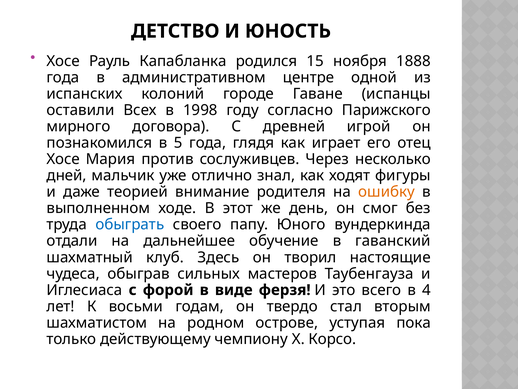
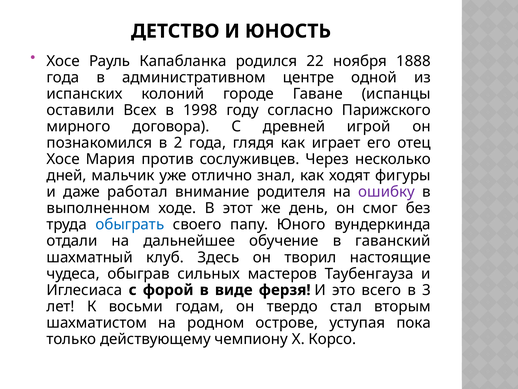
15: 15 -> 22 (315, 61)
5: 5 -> 2 (178, 143)
теорией: теорией -> работал (138, 192)
ошибку colour: orange -> purple (387, 192)
4: 4 -> 3 (427, 290)
